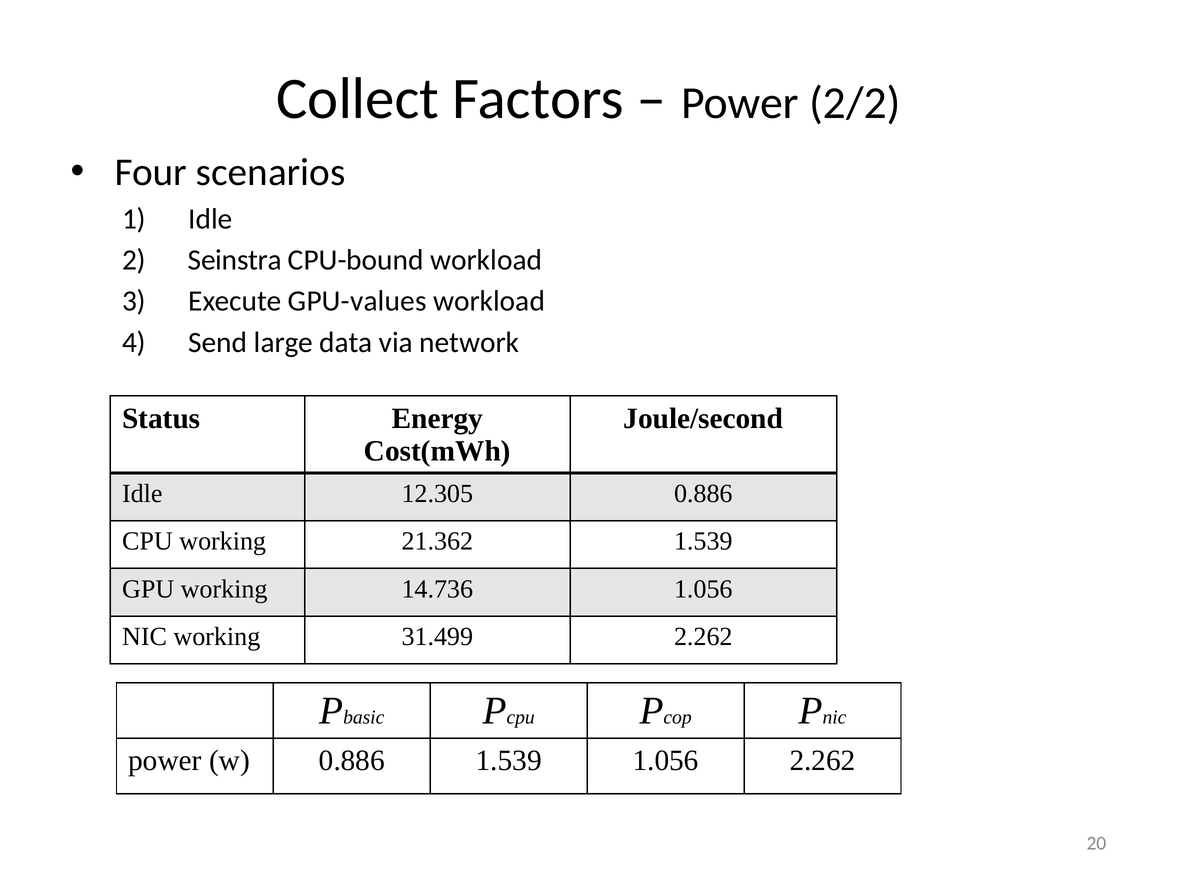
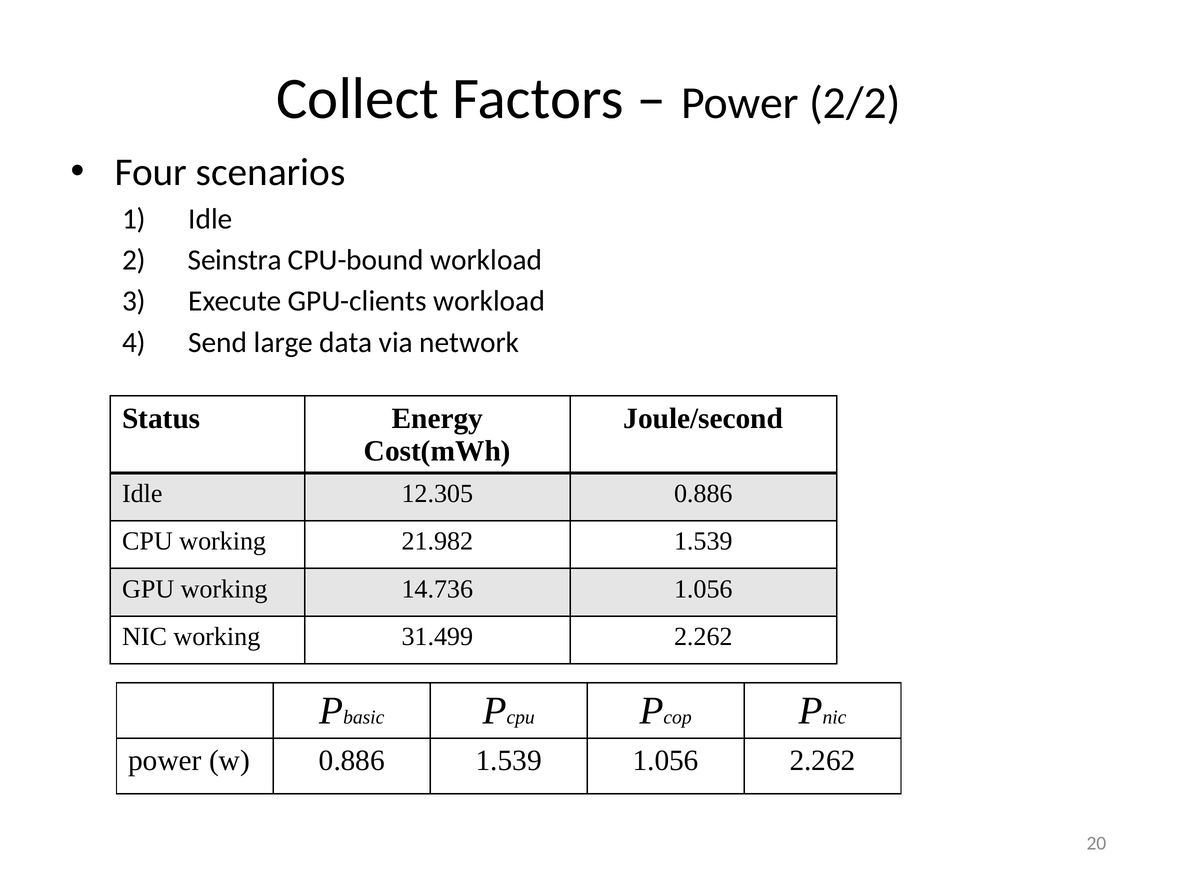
GPU-values: GPU-values -> GPU-clients (357, 301)
21.362: 21.362 -> 21.982 (437, 541)
